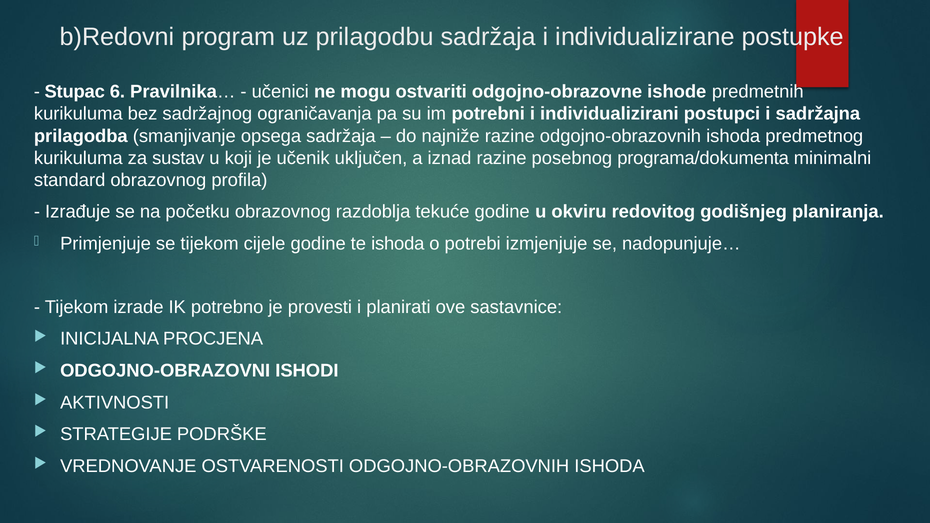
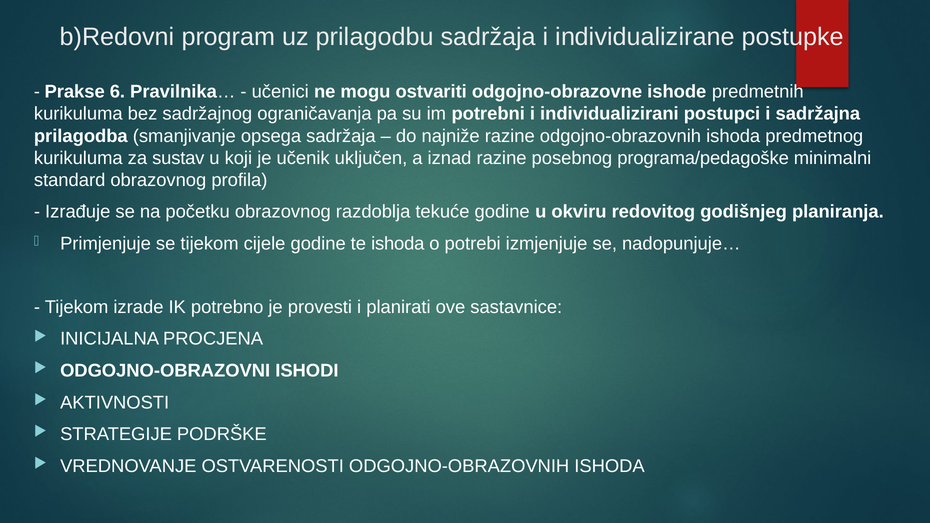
Stupac: Stupac -> Prakse (75, 92)
programa/dokumenta: programa/dokumenta -> programa/pedagoške (703, 158)
